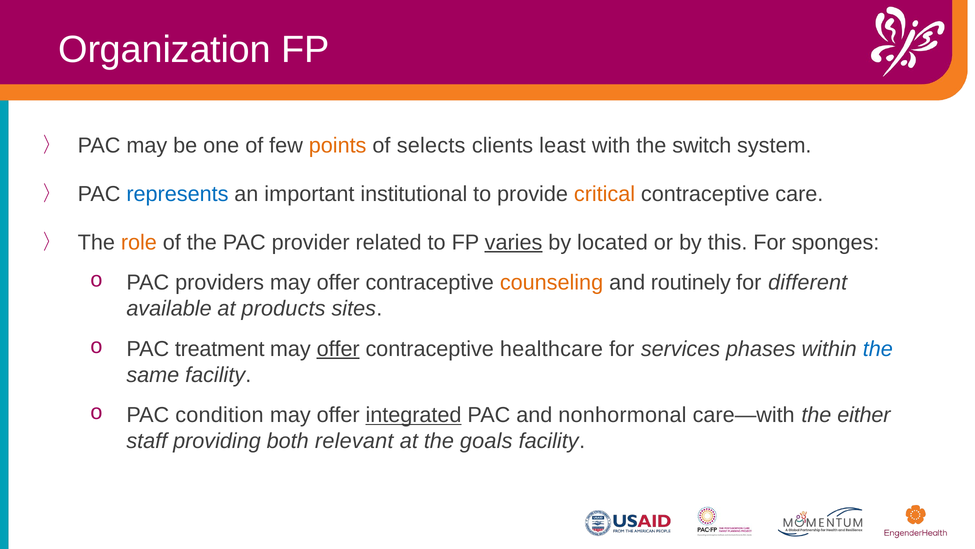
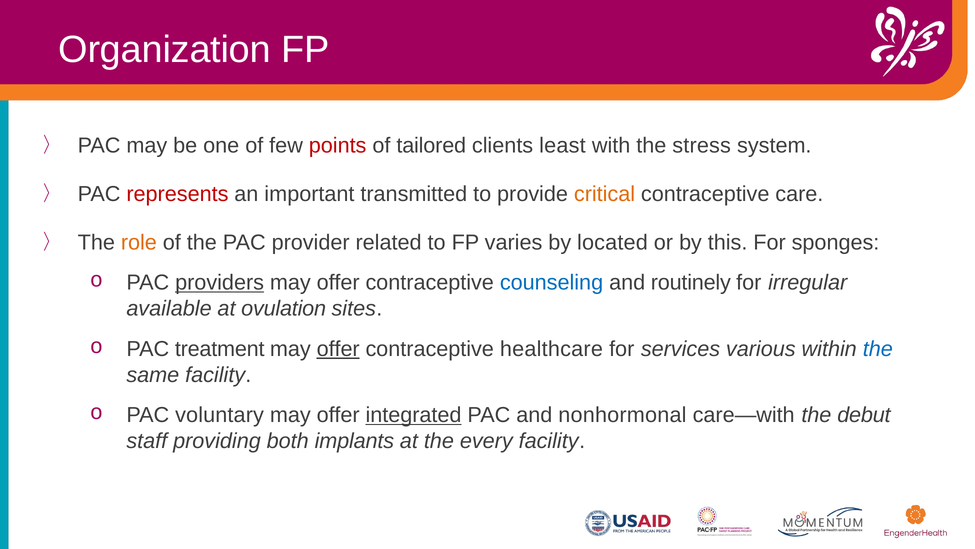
points colour: orange -> red (338, 146)
selects: selects -> tailored (431, 146)
switch: switch -> stress (702, 146)
represents colour: blue -> red (177, 194)
institutional: institutional -> transmitted (414, 194)
varies underline: present -> none (514, 242)
providers underline: none -> present (220, 282)
counseling colour: orange -> blue (552, 282)
different: different -> irregular (808, 282)
products: products -> ovulation (284, 308)
phases: phases -> various (761, 349)
condition: condition -> voluntary (220, 415)
either: either -> debut (864, 415)
relevant: relevant -> implants (354, 441)
goals: goals -> every (486, 441)
